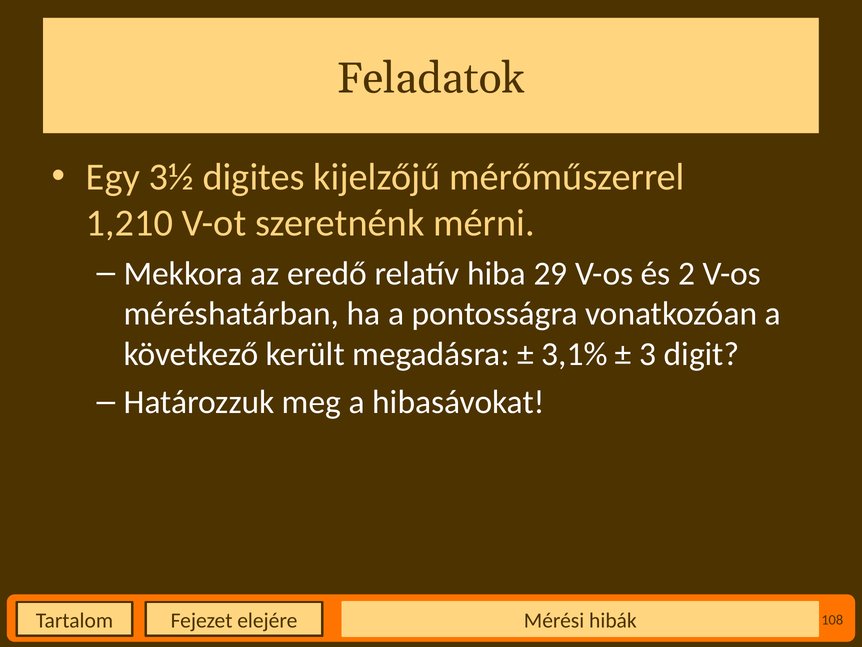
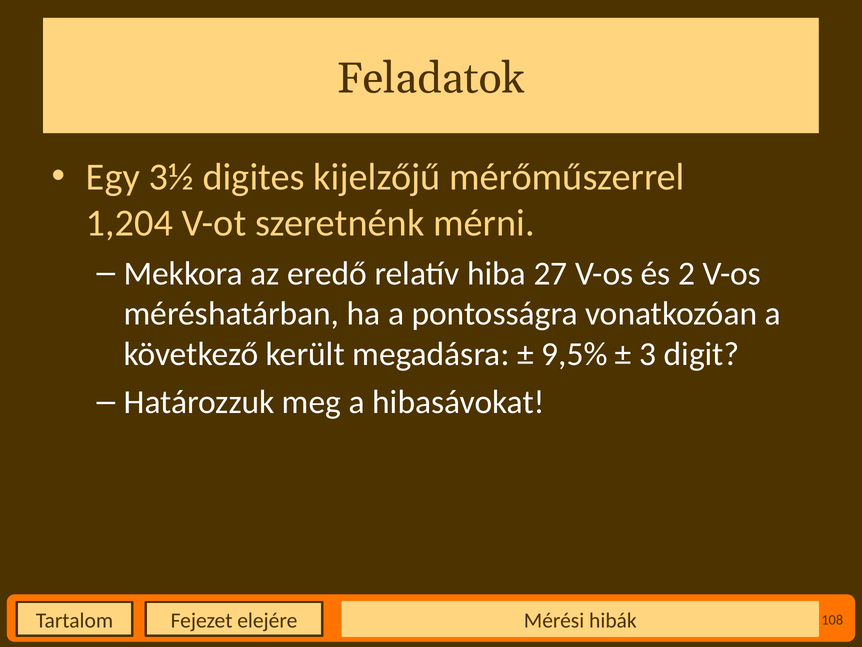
1,210: 1,210 -> 1,204 (130, 223)
29: 29 -> 27 (550, 274)
3,1%: 3,1% -> 9,5% (574, 354)
